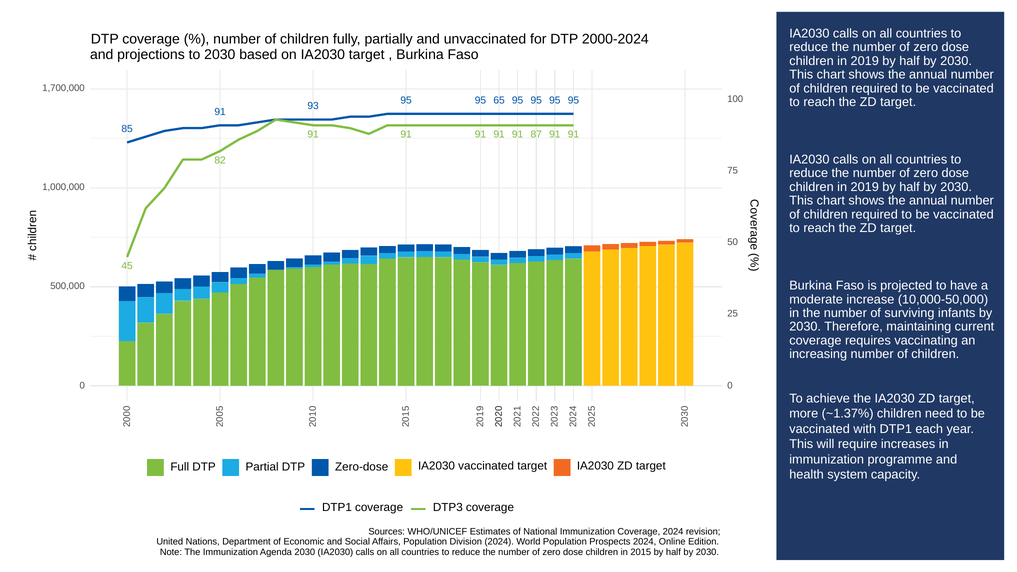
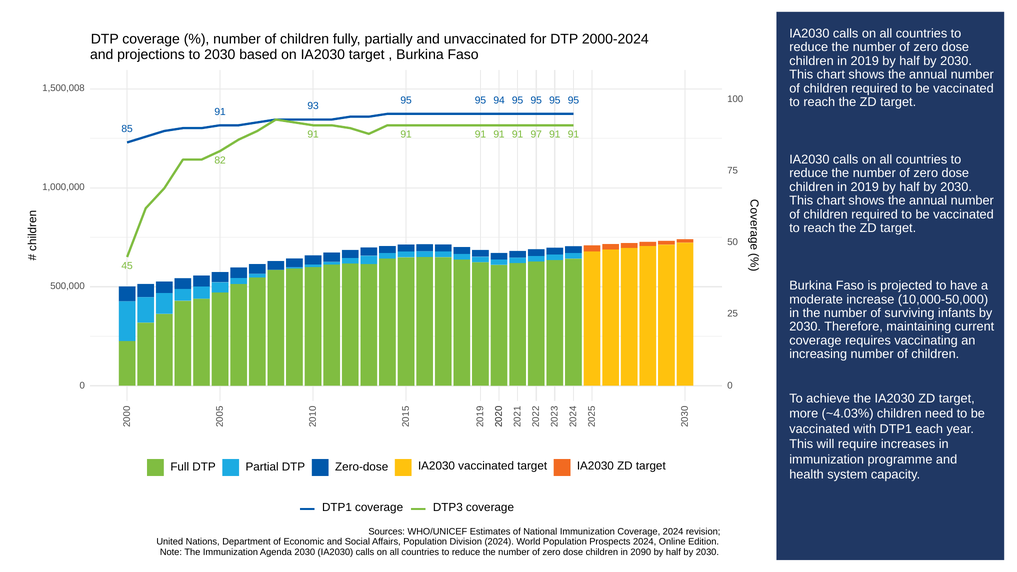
1,700,000: 1,700,000 -> 1,500,008 (64, 88)
65: 65 -> 94 (499, 100)
87: 87 -> 97 (536, 134)
~1.37%: ~1.37% -> ~4.03% (848, 414)
2015: 2015 -> 2090 (641, 552)
